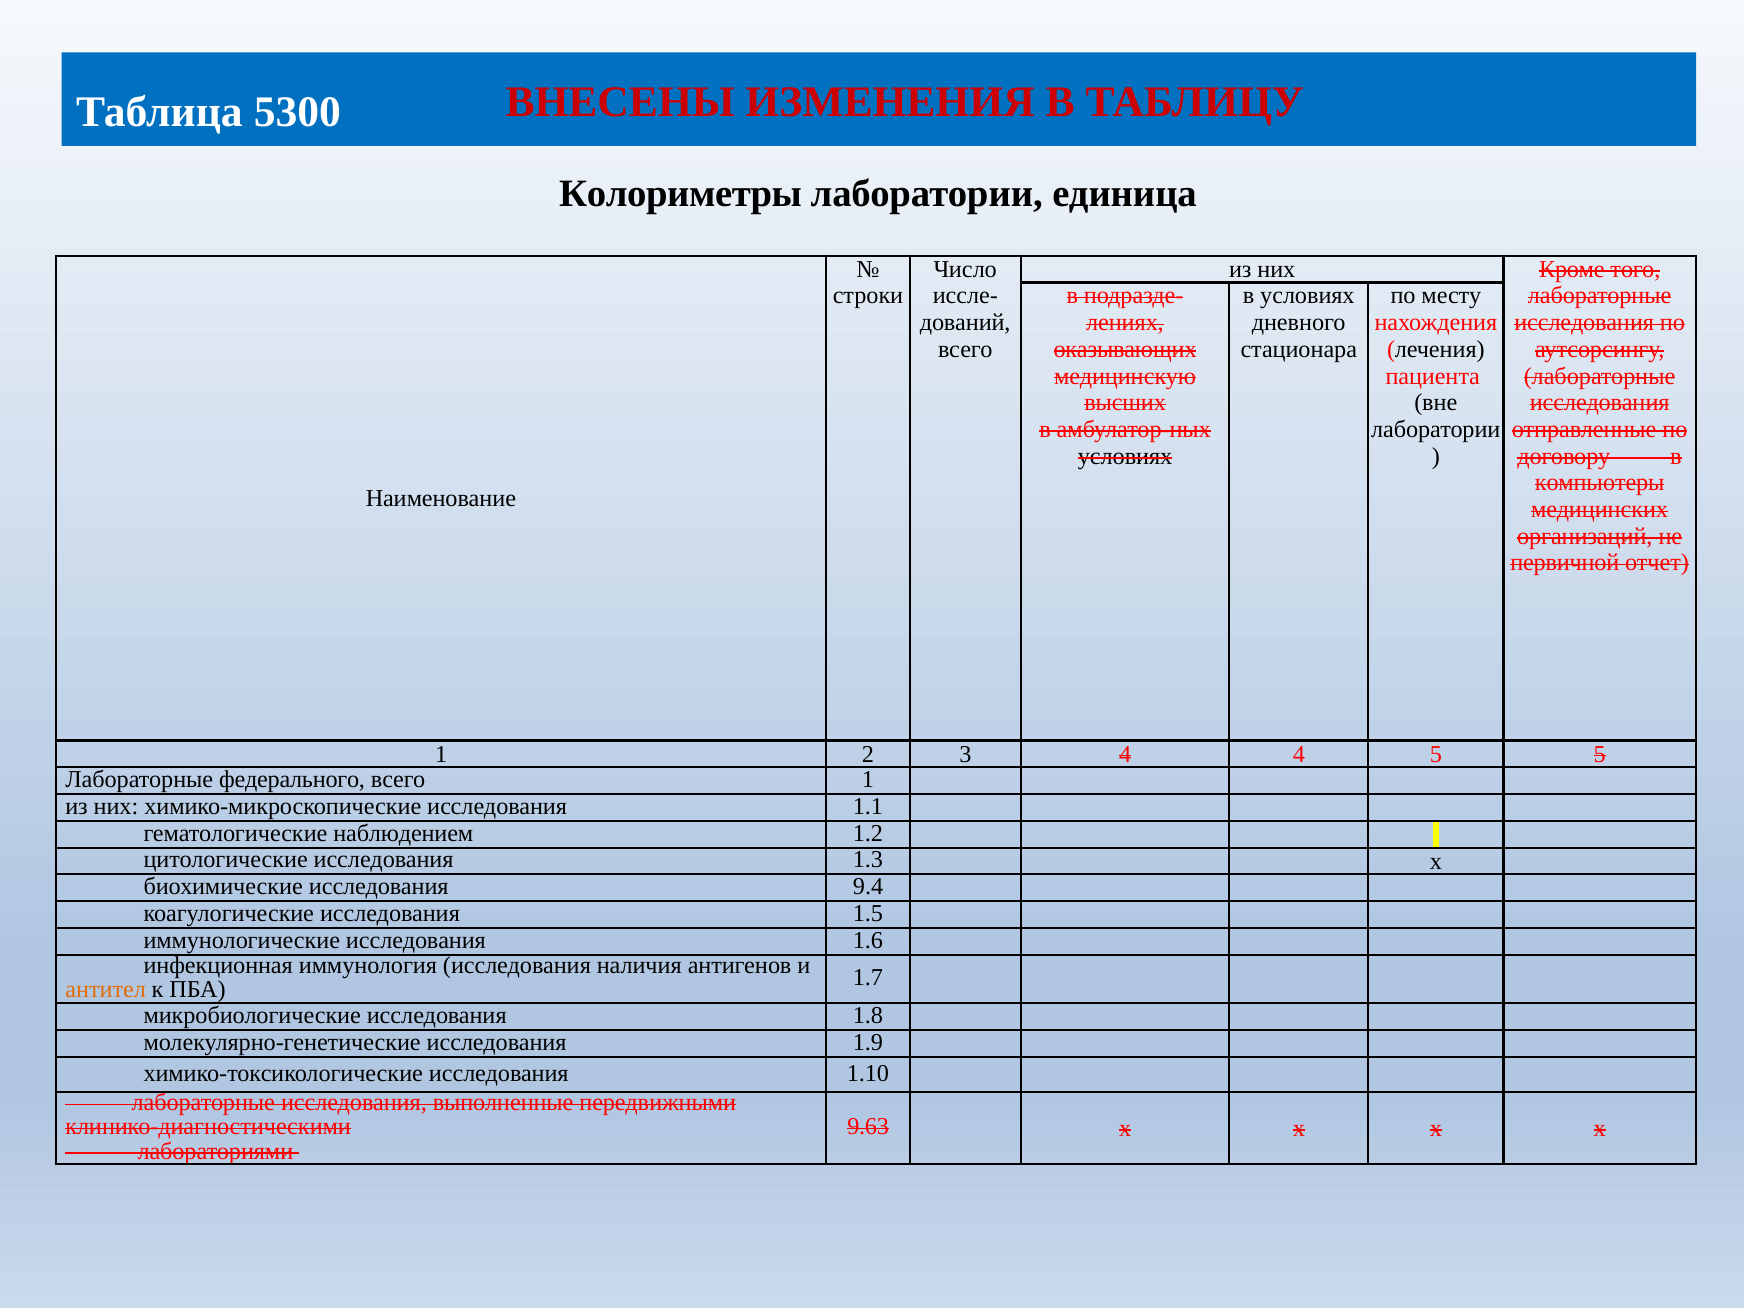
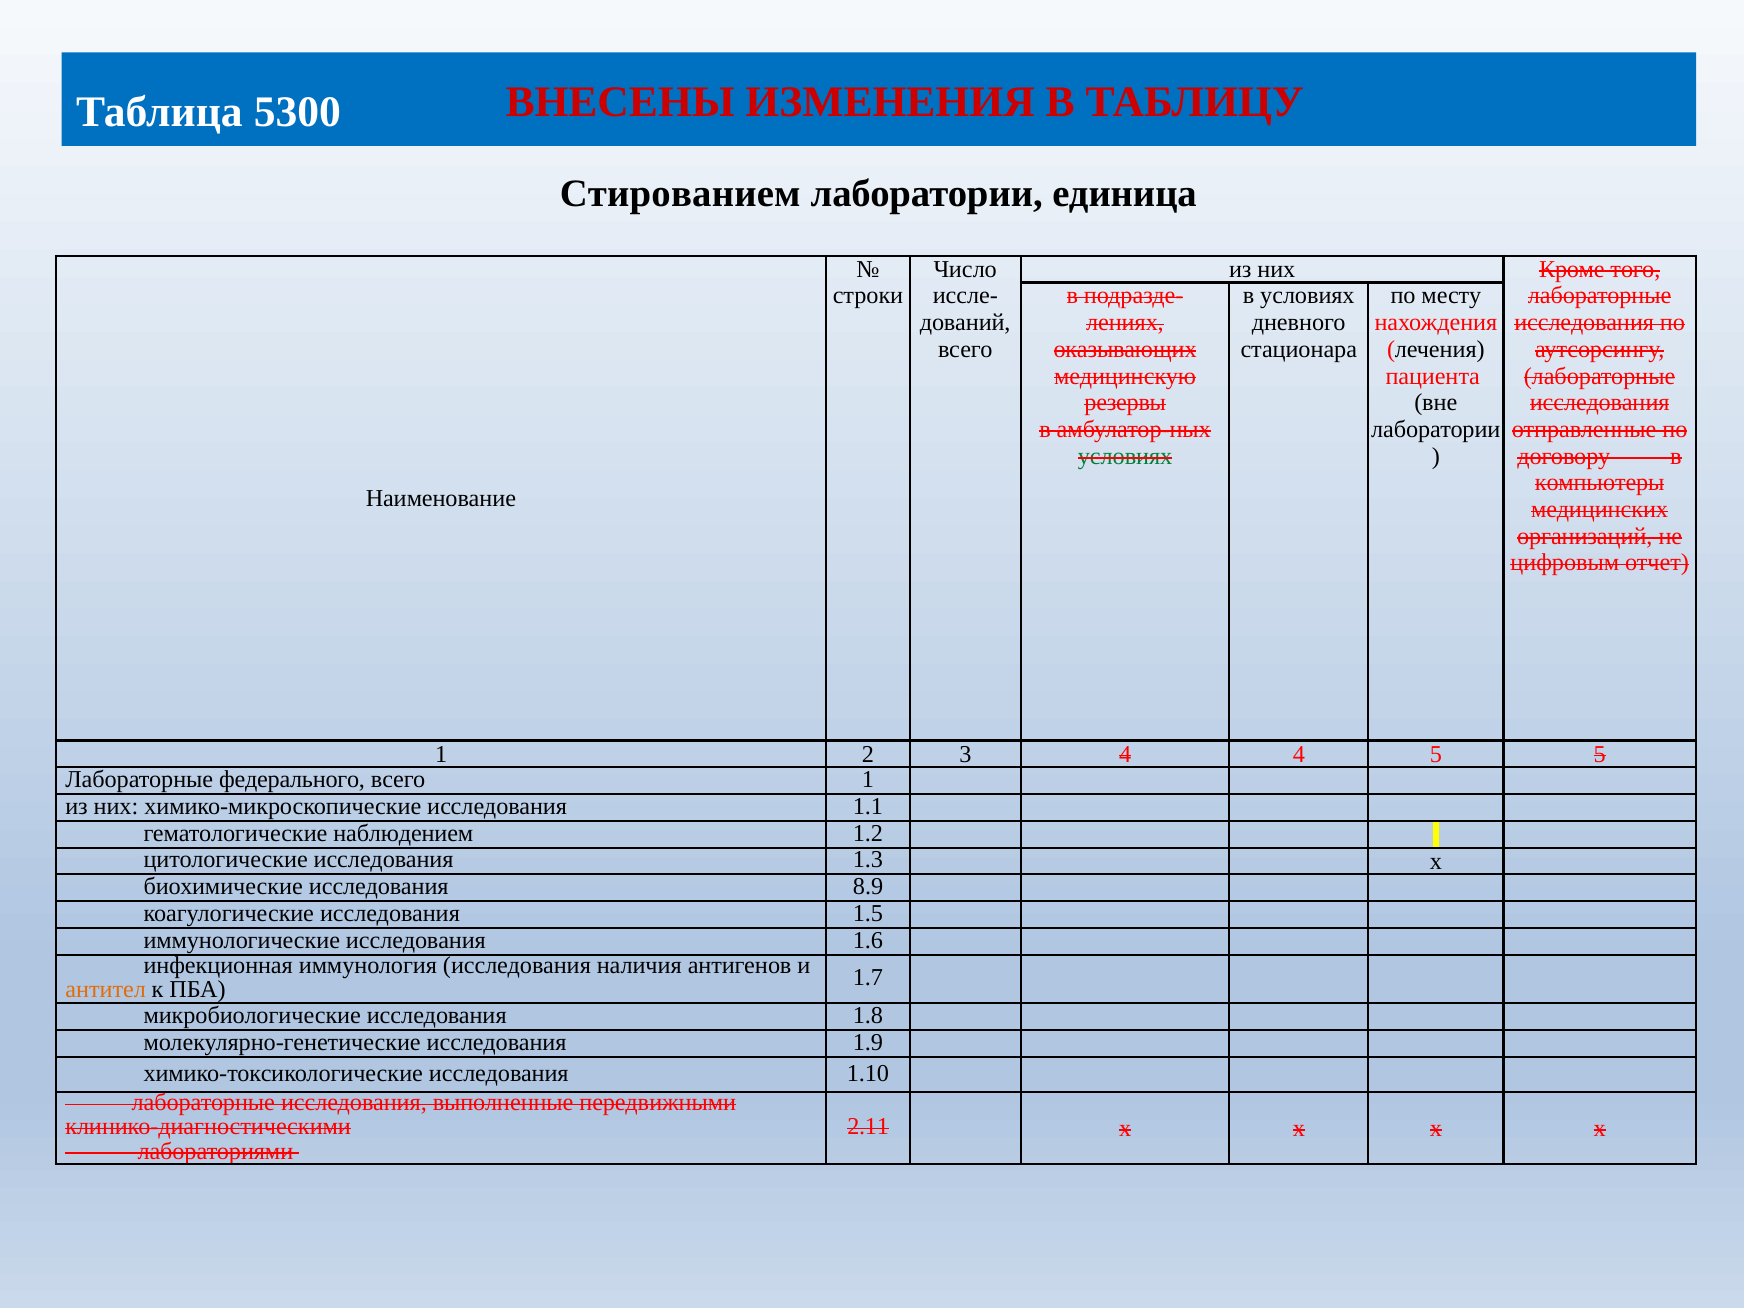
Колориметры: Колориметры -> Стированием (680, 194)
высших: высших -> резервы (1125, 403)
условиях colour: black -> green (1125, 456)
первичной: первичной -> цифровым (1565, 563)
9.4: 9.4 -> 8.9 (868, 887)
9.63: 9.63 -> 2.11 (868, 1127)
